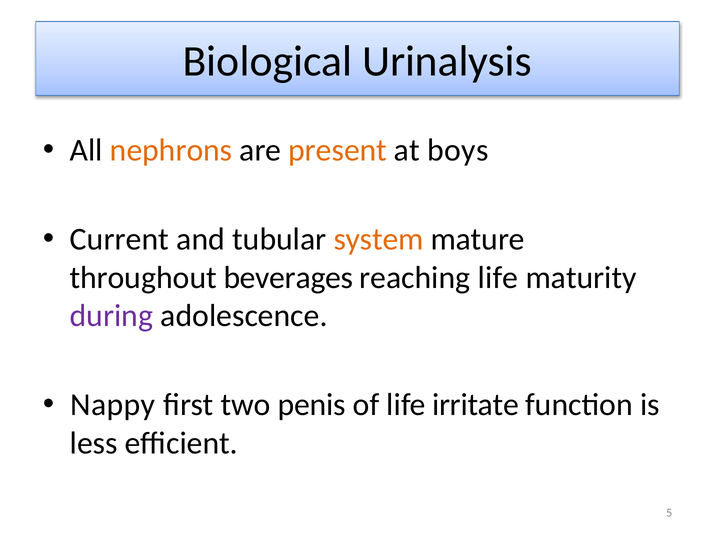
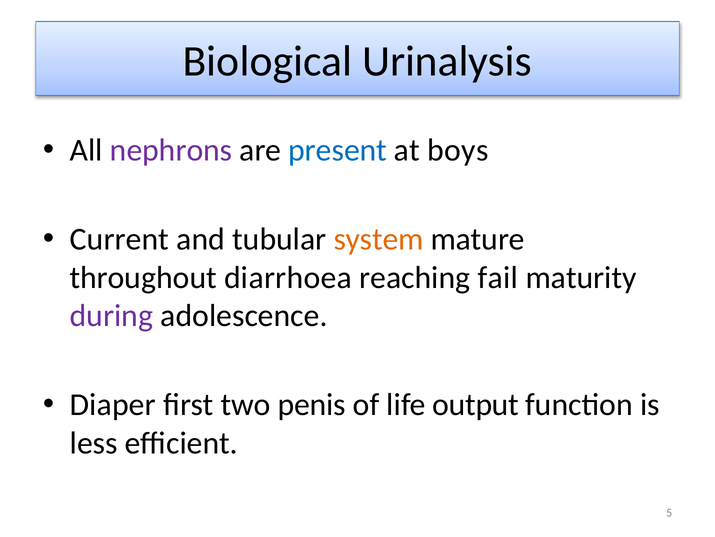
nephrons colour: orange -> purple (171, 150)
present colour: orange -> blue (338, 150)
beverages: beverages -> diarrhoea (288, 277)
reaching life: life -> fail (498, 277)
Nappy: Nappy -> Diaper (113, 404)
irritate: irritate -> output (476, 404)
